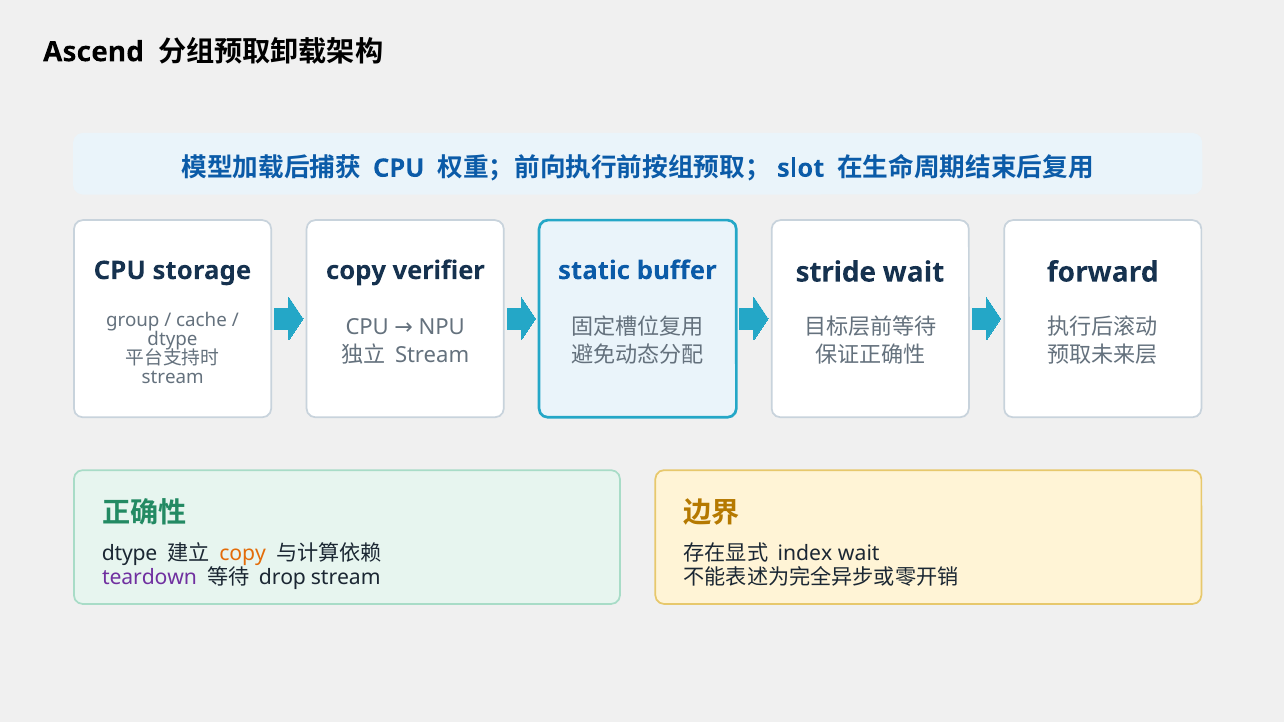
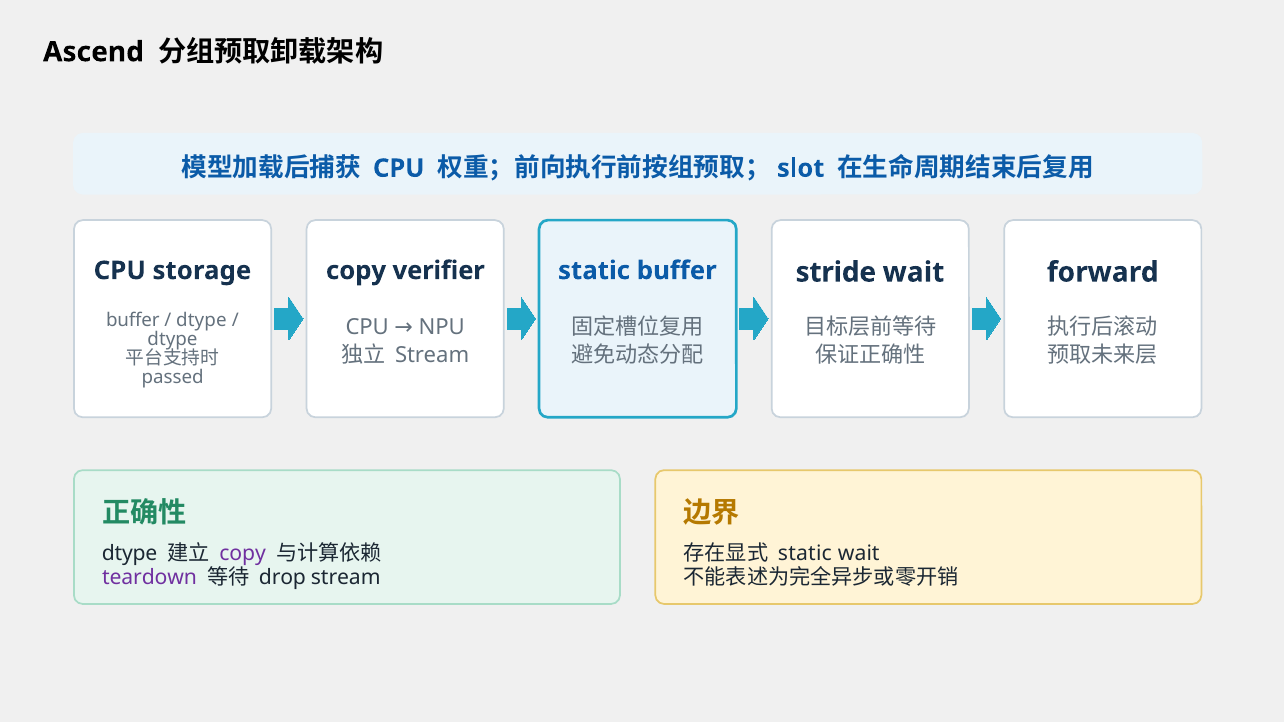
group: group -> buffer (133, 321)
cache: cache -> dtype (201, 321)
stream: stream -> passed (173, 377)
index: index -> static (805, 554)
copy colour: orange -> purple (243, 554)
